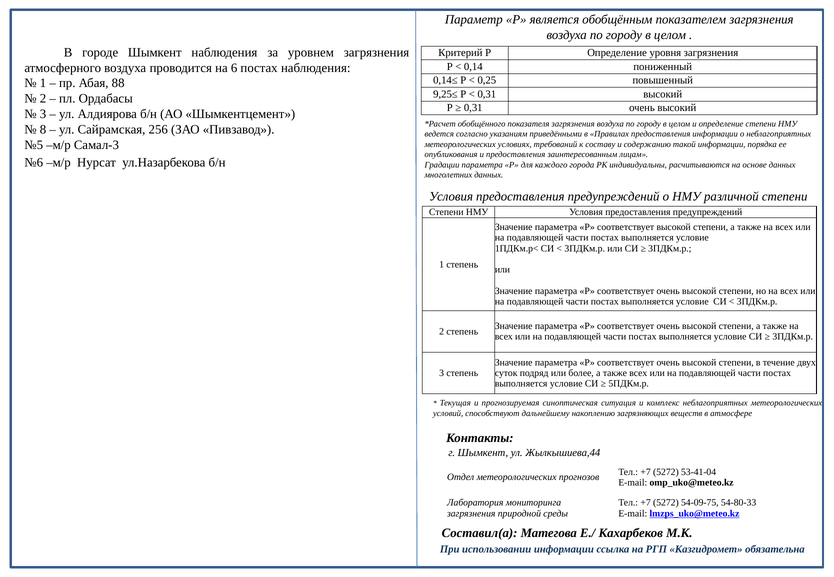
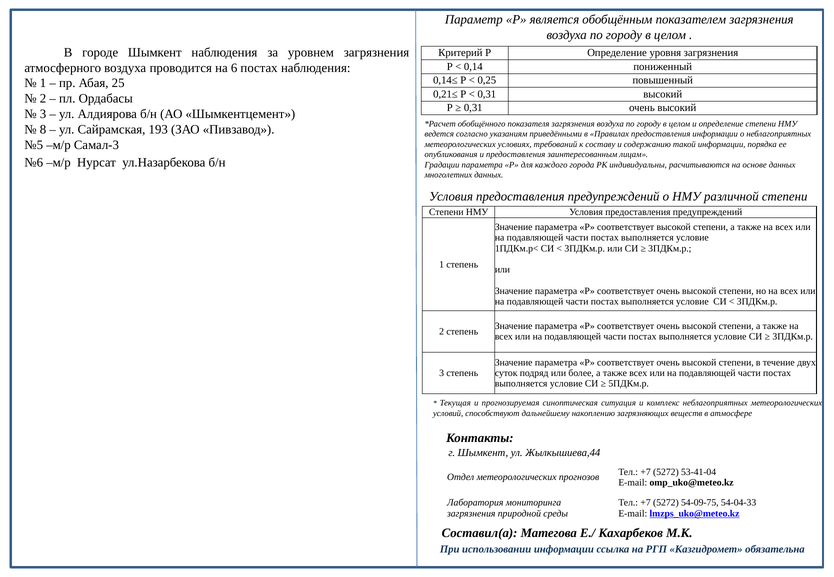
88: 88 -> 25 (118, 83)
9,25≤: 9,25≤ -> 0,21≤ (445, 94)
256: 256 -> 193 (158, 129)
54-80-33: 54-80-33 -> 54-04-33 (739, 503)
